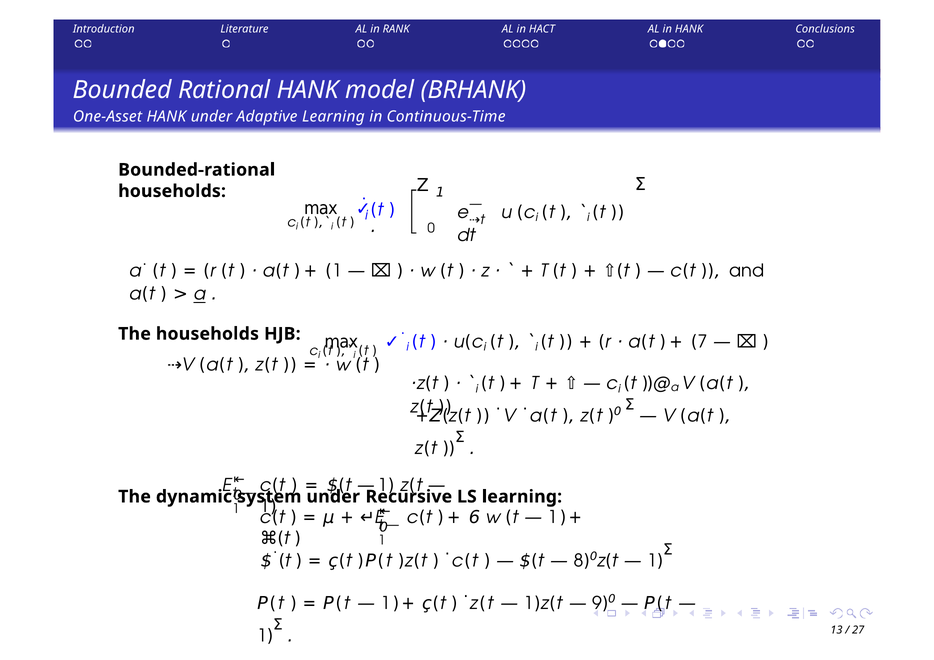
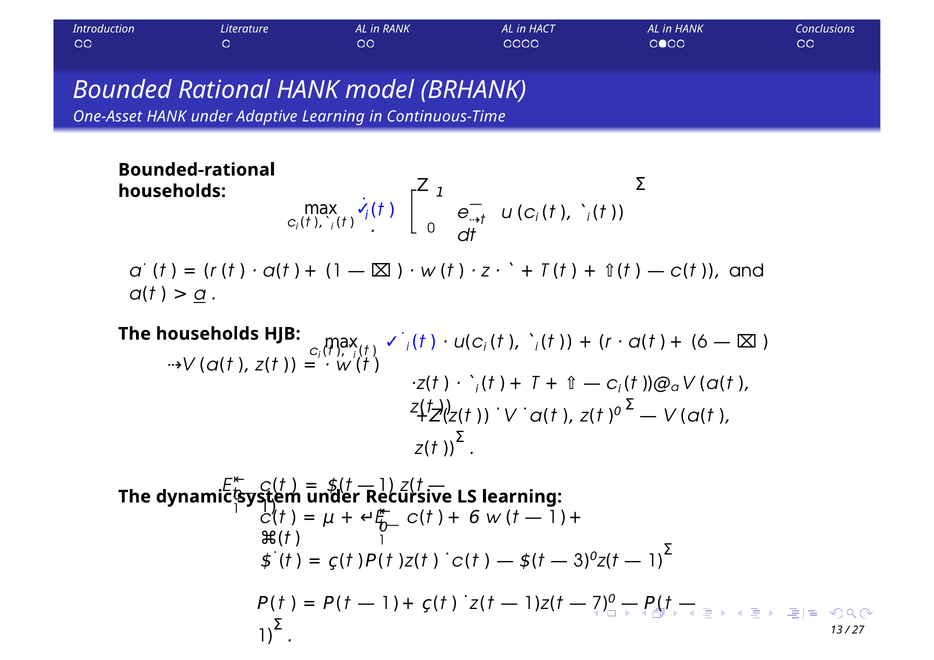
7: 7 -> 6 (703, 342)
8: 8 -> 3 (578, 561)
9: 9 -> 7 (597, 603)
